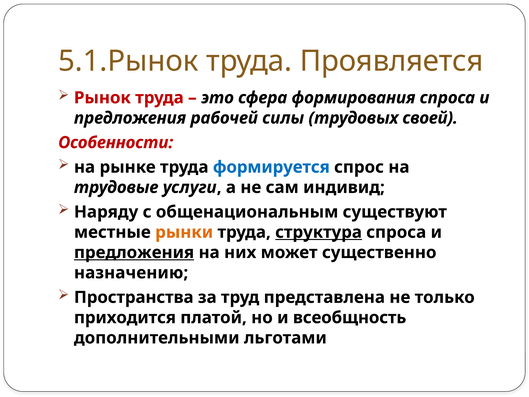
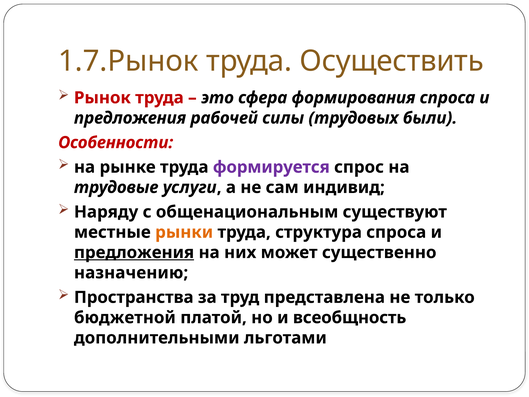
5.1.Рынок: 5.1.Рынок -> 1.7.Рынок (128, 61)
Проявляется: Проявляется -> Осуществить (392, 61)
своей: своей -> были (430, 118)
формируется colour: blue -> purple (271, 167)
структура underline: present -> none (319, 232)
приходится: приходится -> бюджетной (125, 317)
